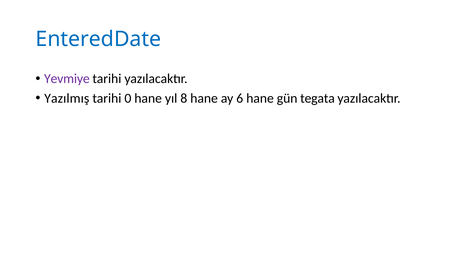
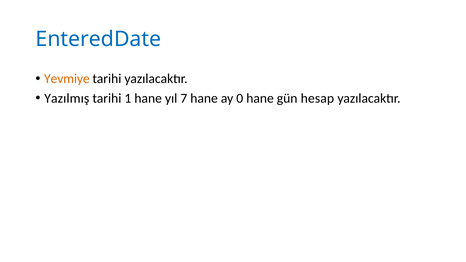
Yevmiye colour: purple -> orange (67, 79)
0: 0 -> 1 (128, 98)
8: 8 -> 7 (184, 98)
6: 6 -> 0 (240, 98)
tegata: tegata -> hesap (317, 98)
